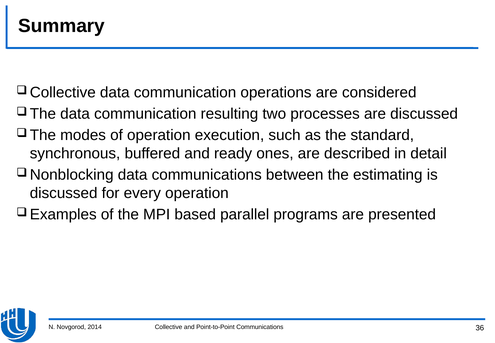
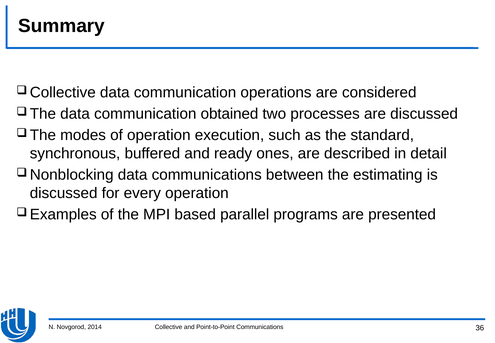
resulting: resulting -> obtained (230, 114)
